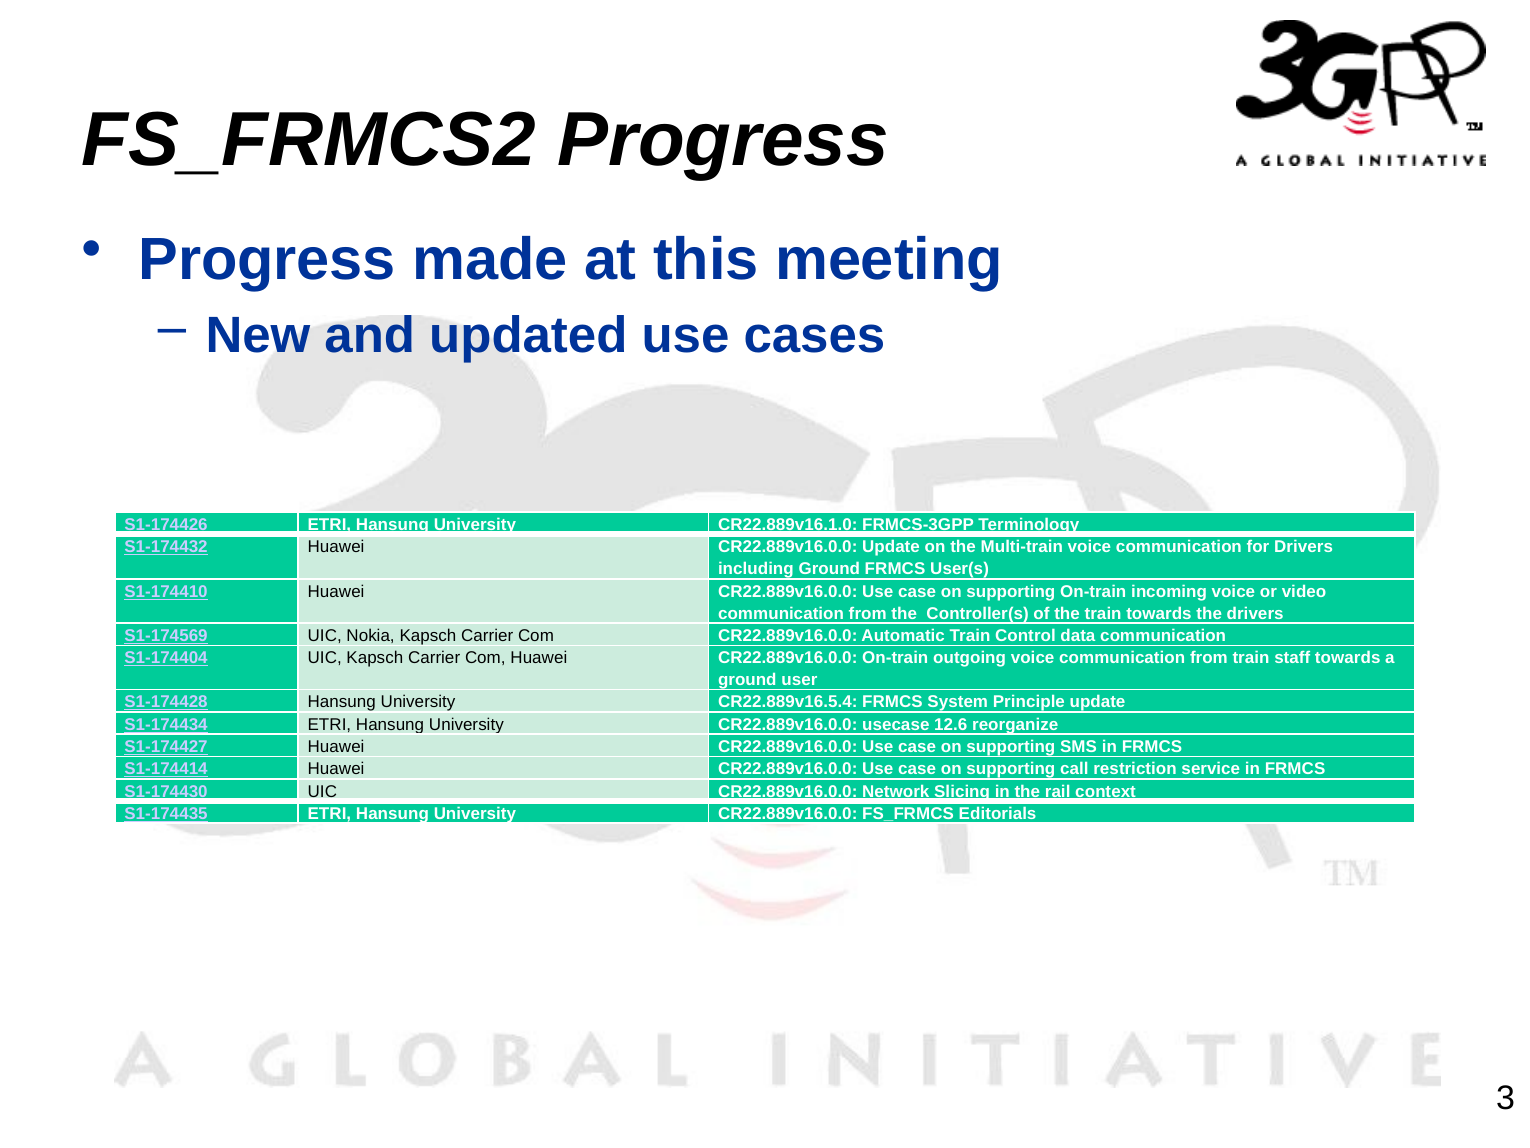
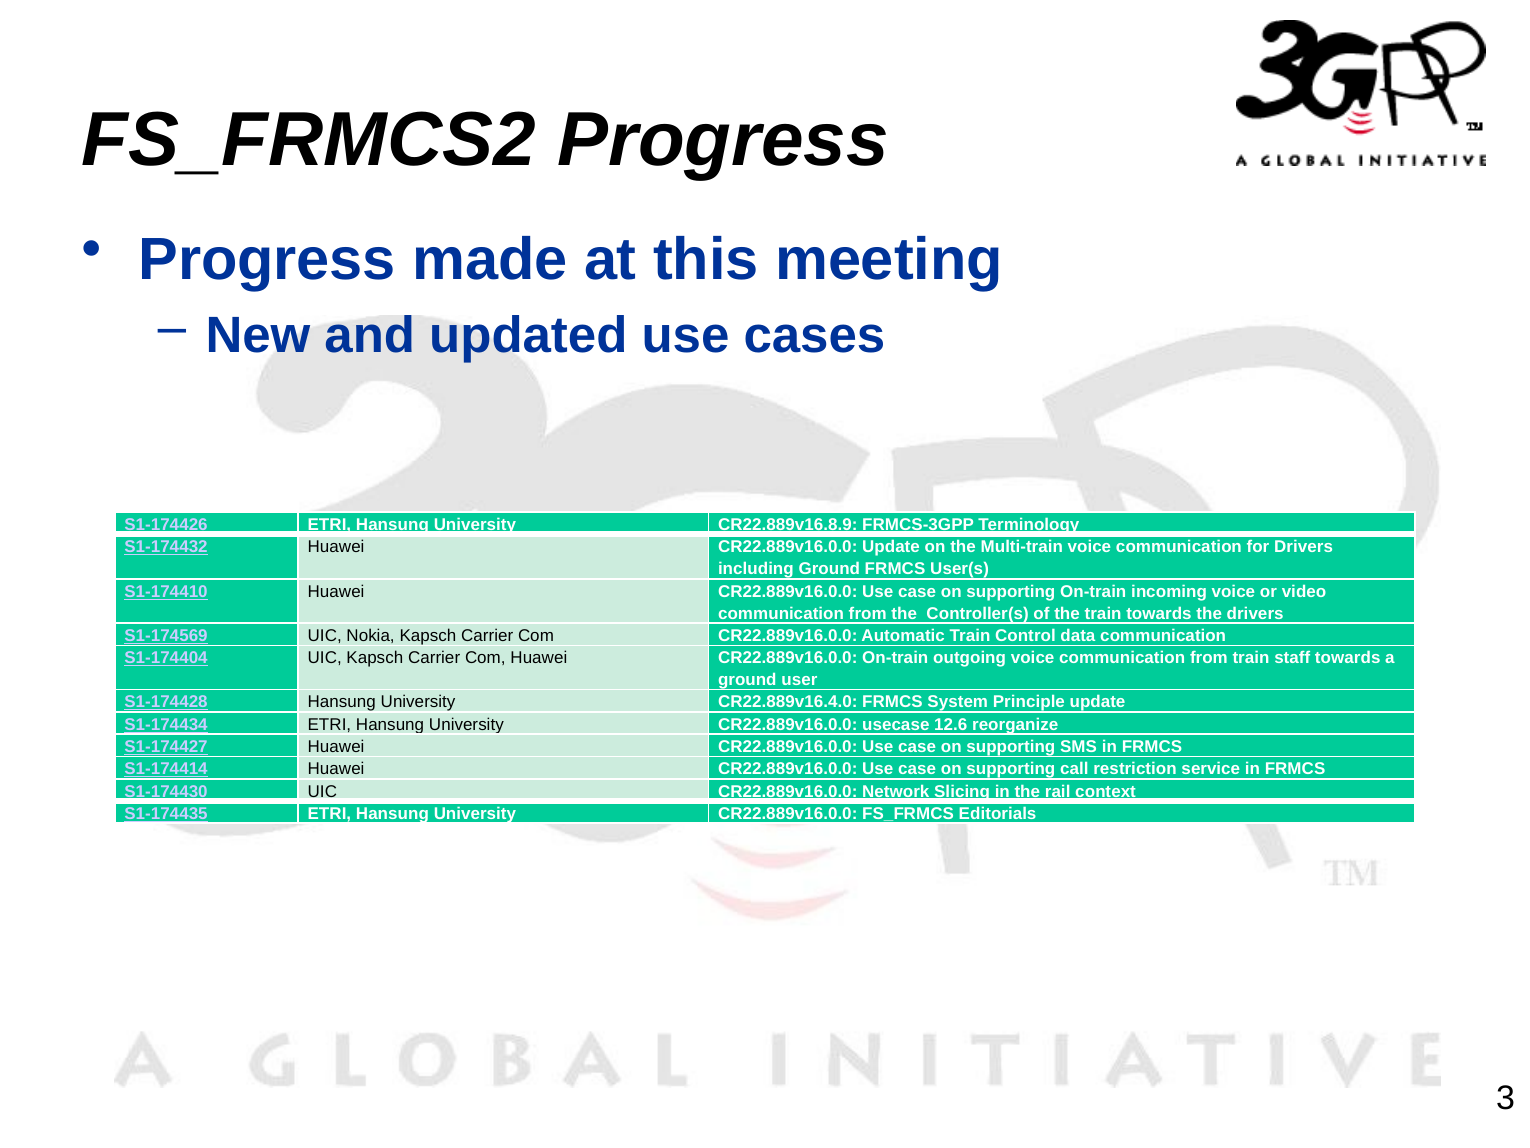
CR22.889v16.1.0: CR22.889v16.1.0 -> CR22.889v16.8.9 (788, 524)
CR22.889v16.5.4: CR22.889v16.5.4 -> CR22.889v16.4.0 (788, 702)
